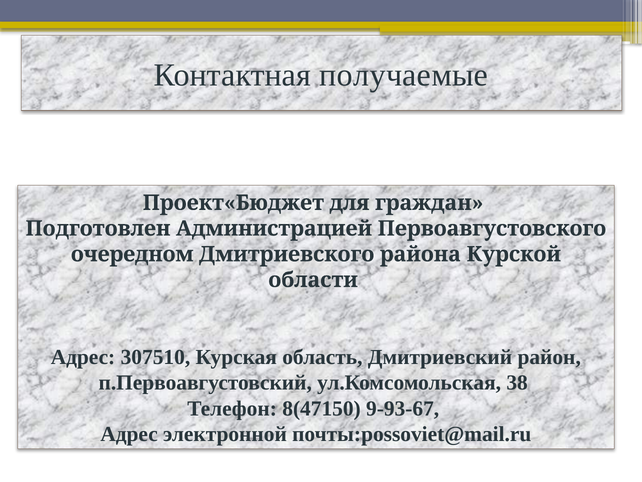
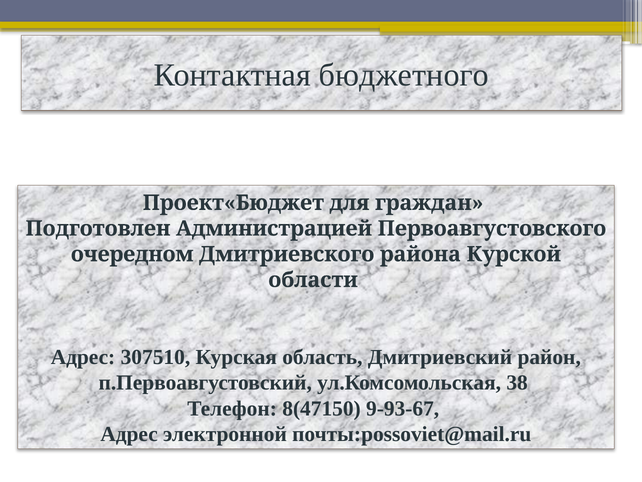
получаемые: получаемые -> бюджетного (404, 75)
